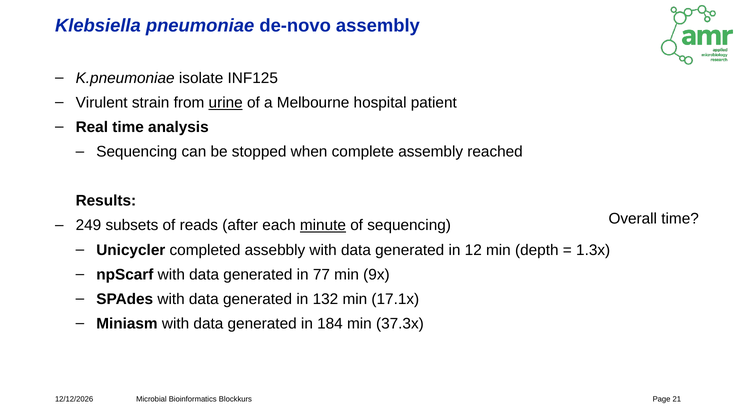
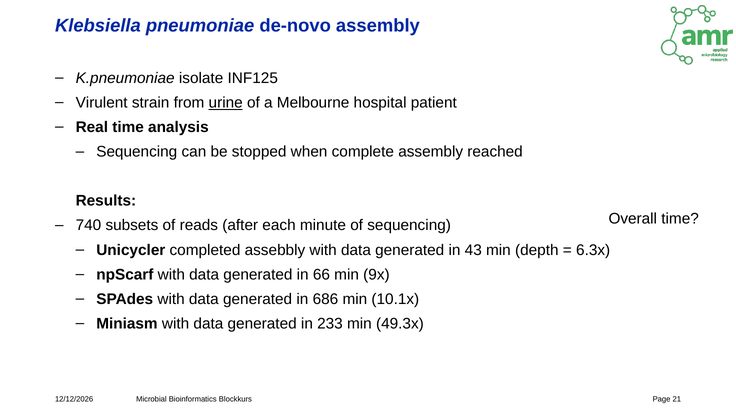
249: 249 -> 740 (88, 225)
minute underline: present -> none (323, 225)
12: 12 -> 43 (473, 250)
1.3x: 1.3x -> 6.3x (593, 250)
77: 77 -> 66 (321, 274)
132: 132 -> 686 (325, 299)
17.1x: 17.1x -> 10.1x (395, 299)
184: 184 -> 233 (330, 324)
37.3x: 37.3x -> 49.3x (400, 324)
